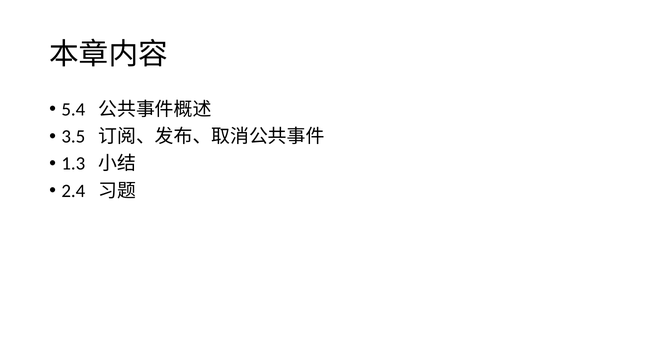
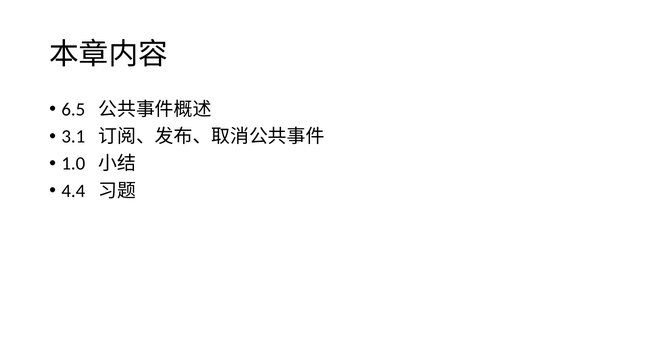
5.4: 5.4 -> 6.5 (73, 109)
3.5: 3.5 -> 3.1 (73, 137)
1.3: 1.3 -> 1.0 (73, 164)
2.4: 2.4 -> 4.4 (73, 191)
